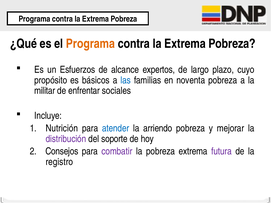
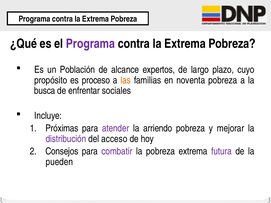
Programa colour: orange -> purple (90, 44)
Esfuerzos: Esfuerzos -> Población (77, 70)
básicos: básicos -> proceso (96, 80)
las colour: blue -> orange (126, 80)
militar: militar -> busca (45, 91)
Nutrición: Nutrición -> Próximas (62, 128)
atender colour: blue -> purple (116, 128)
soporte: soporte -> acceso (114, 139)
registro: registro -> pueden (59, 162)
